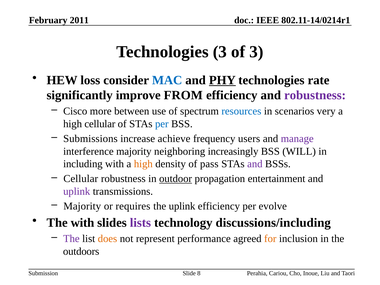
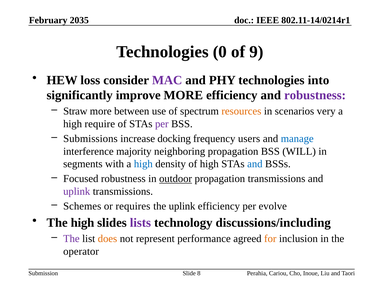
2011: 2011 -> 2035 (79, 20)
Technologies 3: 3 -> 0 (220, 52)
of 3: 3 -> 9 (256, 52)
MAC colour: blue -> purple (167, 80)
PHY underline: present -> none (222, 80)
rate: rate -> into (318, 80)
improve FROM: FROM -> MORE (183, 95)
Cisco: Cisco -> Straw (75, 111)
resources colour: blue -> orange (241, 111)
high cellular: cellular -> require (100, 124)
per colour: blue -> purple (162, 124)
achieve: achieve -> docking (174, 139)
manage colour: purple -> blue (297, 139)
neighboring increasingly: increasingly -> propagation (233, 151)
including: including -> segments (83, 164)
high colour: orange -> blue (143, 164)
of pass: pass -> high (209, 164)
and colour: purple -> blue (255, 164)
Cellular: Cellular -> Focused (81, 179)
propagation entertainment: entertainment -> transmissions (277, 179)
Majority: Majority -> Schemes (82, 206)
The with: with -> high (82, 223)
outdoors: outdoors -> operator (81, 251)
